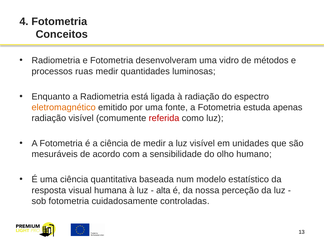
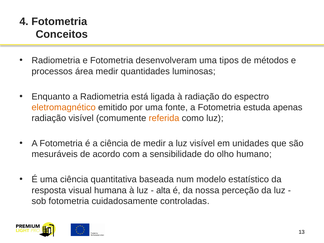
vidro: vidro -> tipos (229, 61)
ruas: ruas -> área (84, 71)
referida colour: red -> orange (164, 118)
